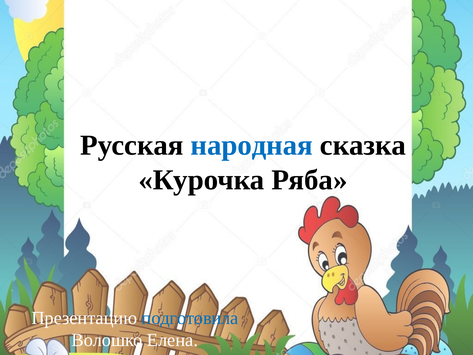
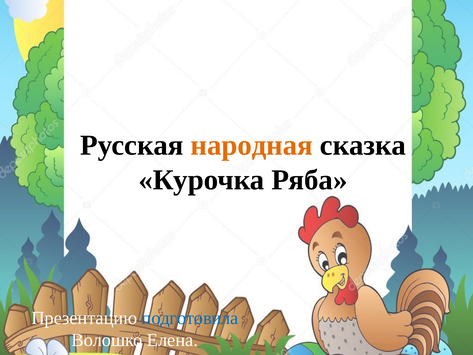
народная colour: blue -> orange (252, 145)
